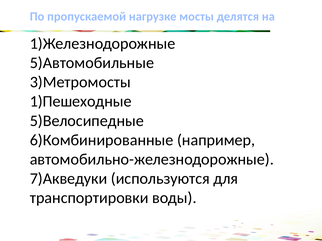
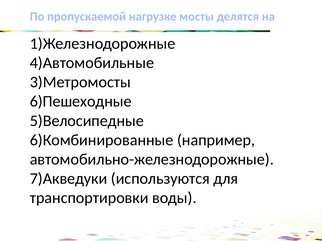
5)Автомобильные: 5)Автомобильные -> 4)Автомобильные (92, 63)
1)Пешеходные: 1)Пешеходные -> 6)Пешеходные (81, 102)
